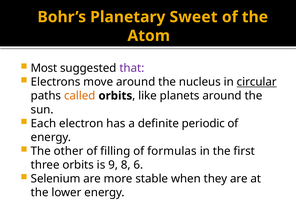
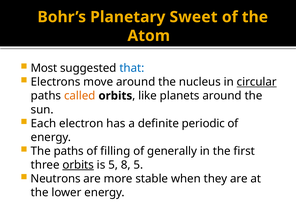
that colour: purple -> blue (132, 68)
The other: other -> paths (69, 151)
formulas: formulas -> generally (172, 151)
orbits underline: none -> present (78, 165)
is 9: 9 -> 5 (113, 165)
8 6: 6 -> 5 (138, 165)
Selenium: Selenium -> Neutrons (56, 179)
